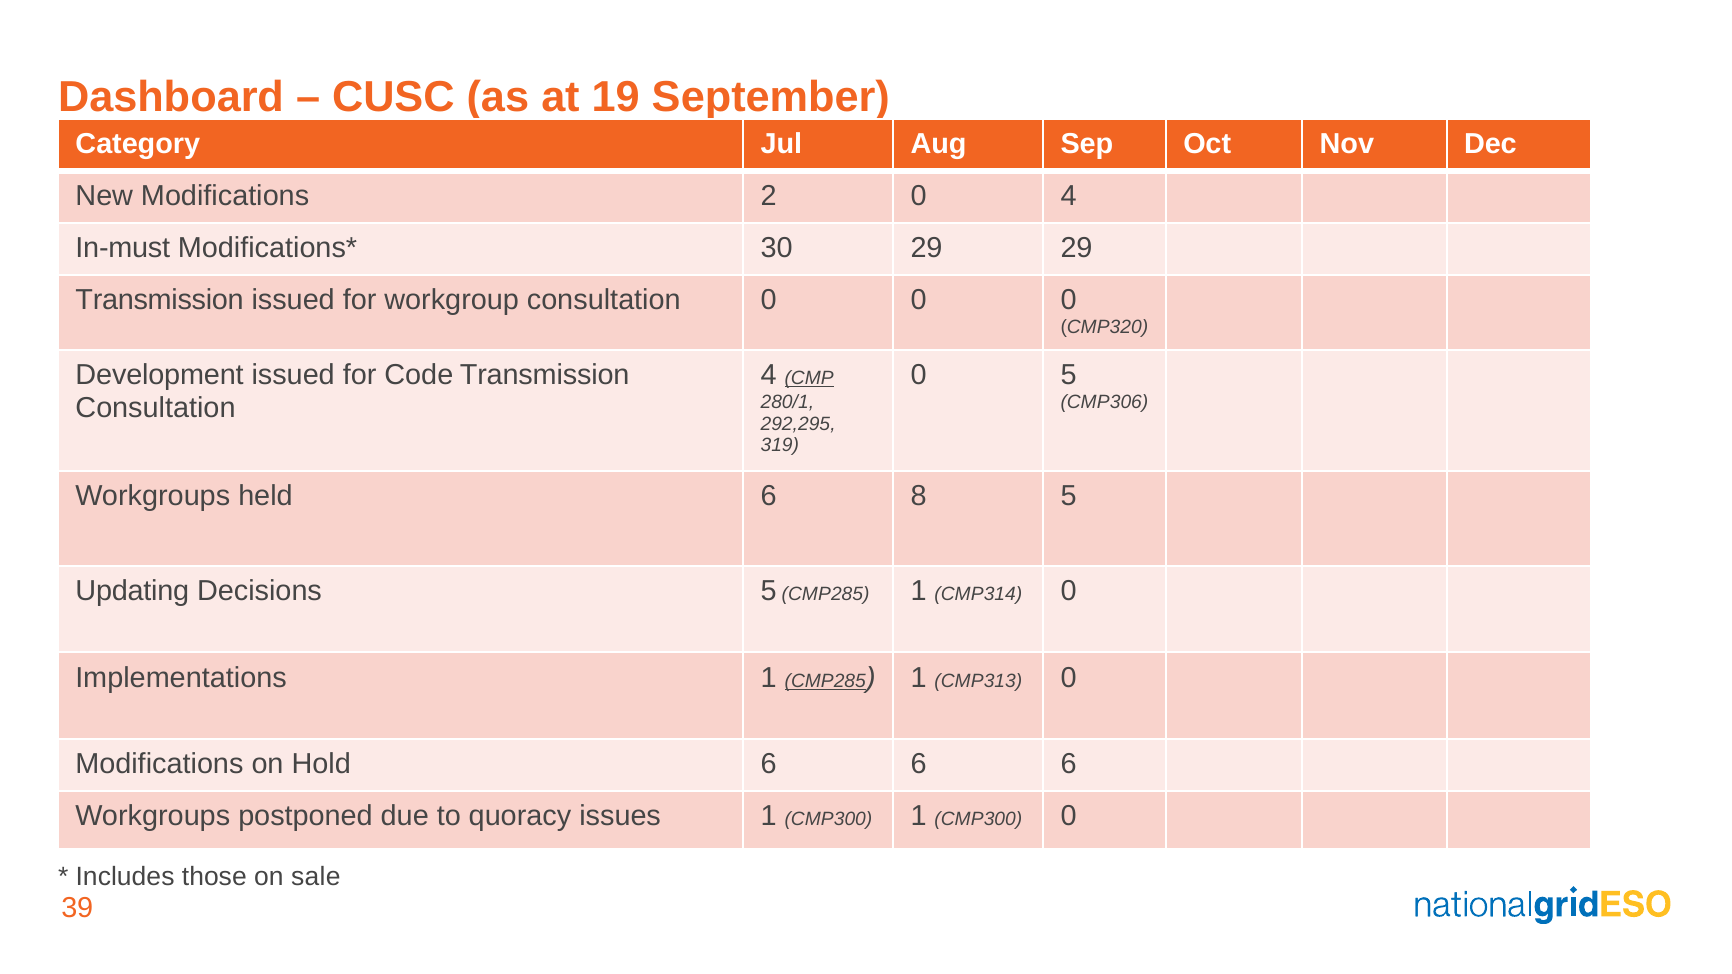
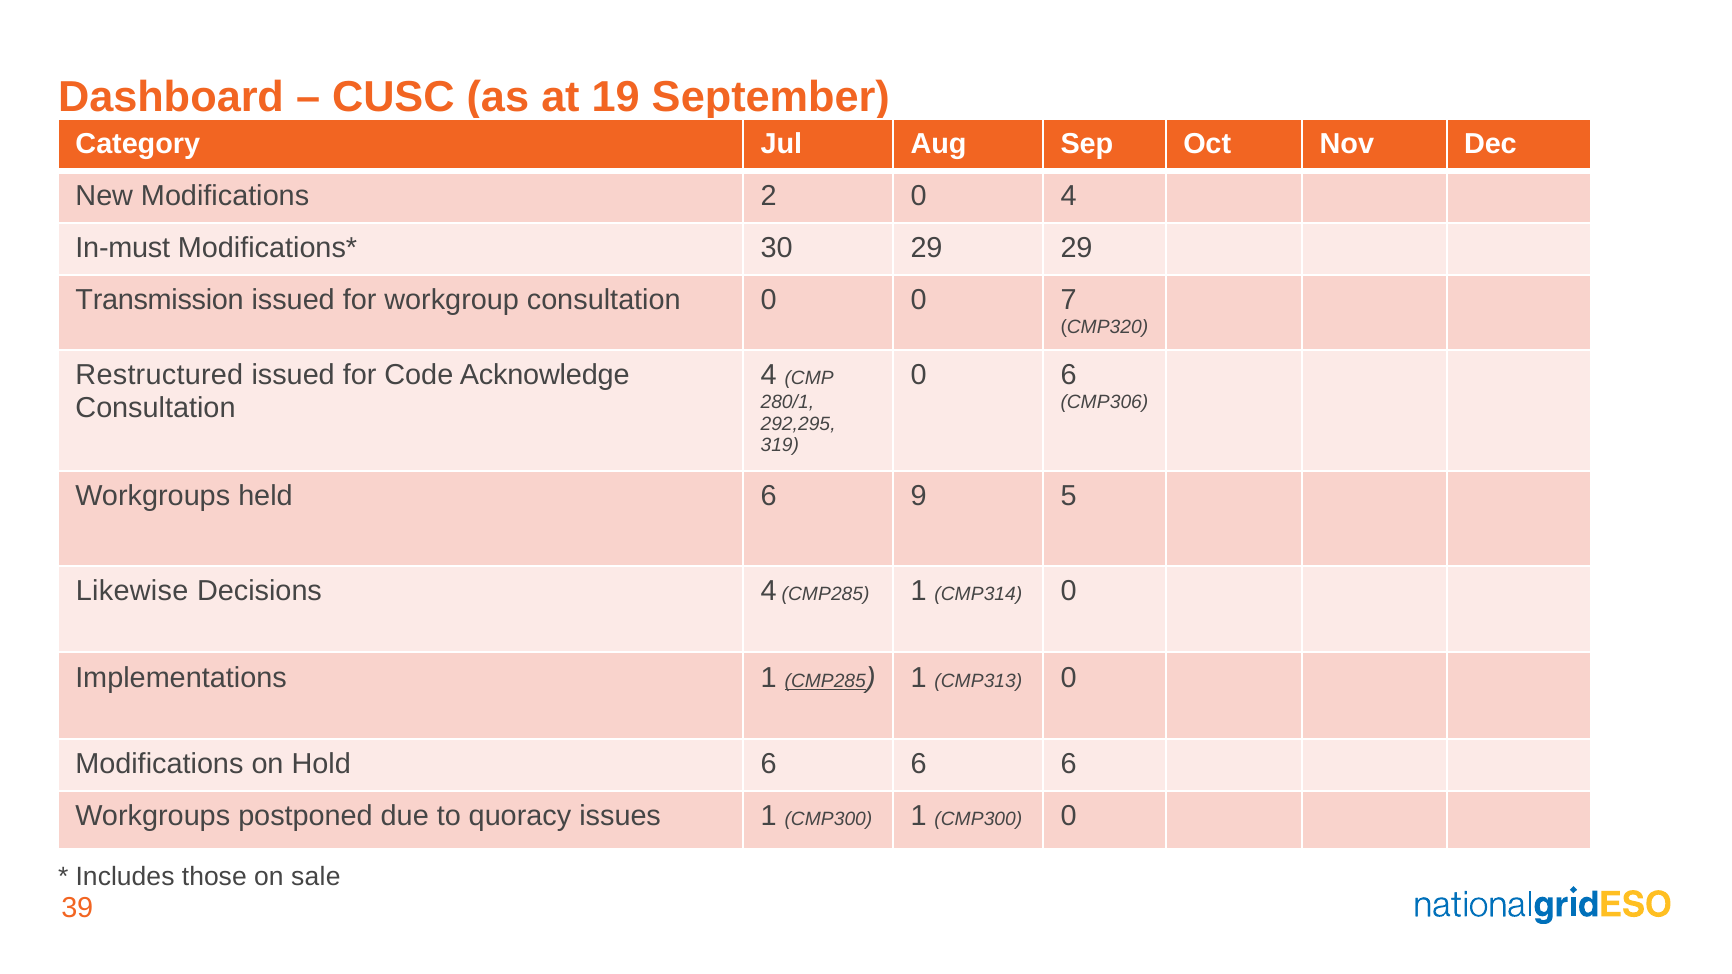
0 0 0: 0 -> 7 (1069, 300)
Development: Development -> Restructured (159, 375)
Code Transmission: Transmission -> Acknowledge (545, 375)
CMP underline: present -> none (809, 379)
0 5: 5 -> 6 (1069, 375)
8: 8 -> 9 (919, 497)
Updating: Updating -> Likewise (132, 591)
Decisions 5: 5 -> 4 (769, 591)
